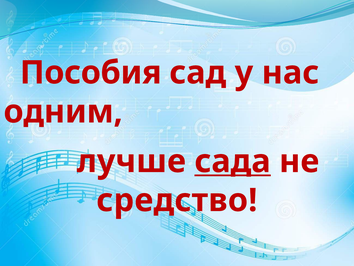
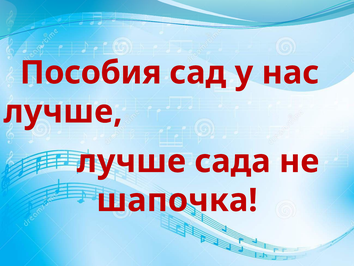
одним: одним -> лучше (63, 112)
сада underline: present -> none (233, 161)
средство: средство -> шапочка (177, 200)
